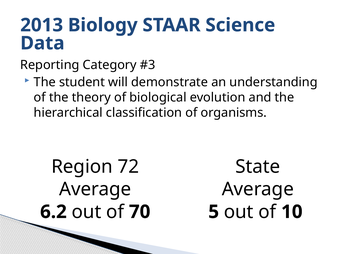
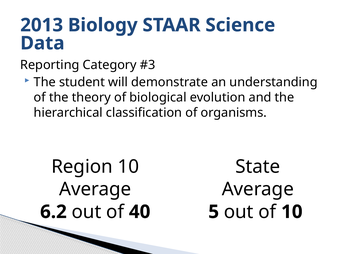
Region 72: 72 -> 10 (128, 166)
70: 70 -> 40 (140, 211)
